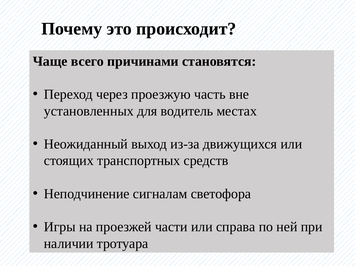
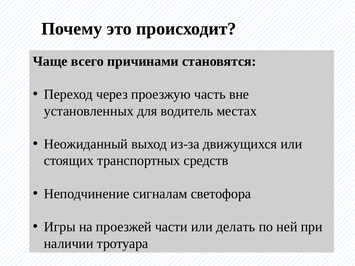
справа: справа -> делать (236, 227)
